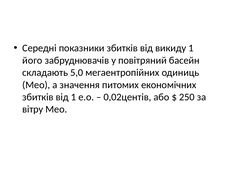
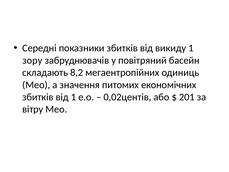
його: його -> зору (32, 60)
5,0: 5,0 -> 8,2 (77, 72)
250: 250 -> 201 (187, 97)
